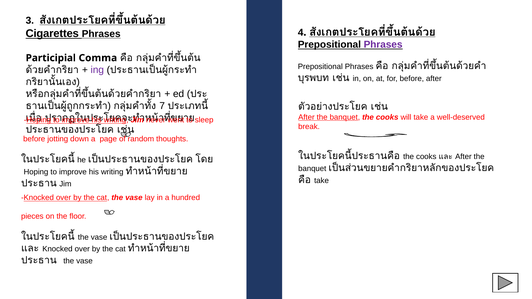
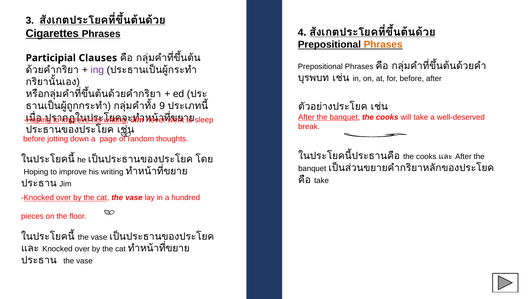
Phrases colour: purple -> orange (383, 45)
Comma: Comma -> Clauses (98, 58)
7: 7 -> 9 (162, 106)
